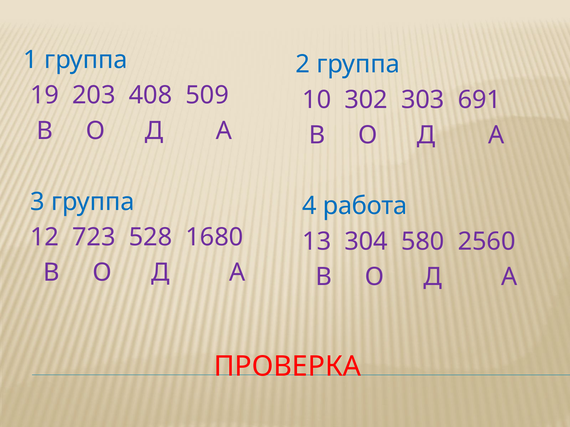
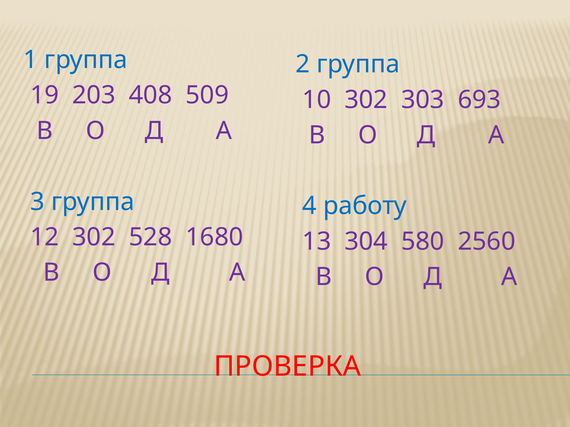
691: 691 -> 693 (479, 100)
работа: работа -> работу (365, 206)
12 723: 723 -> 302 (94, 237)
